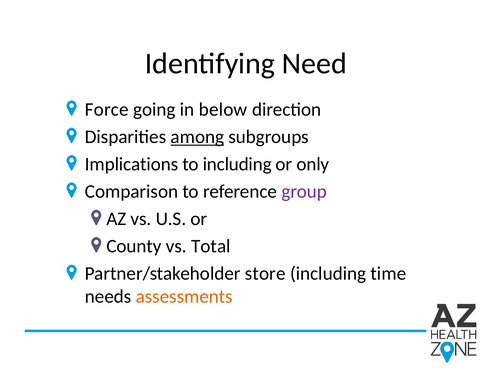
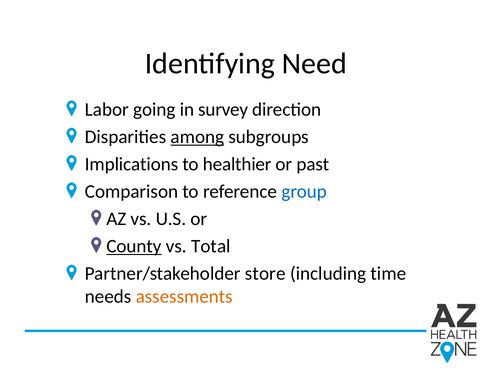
Force: Force -> Labor (107, 110)
below: below -> survey (223, 110)
to including: including -> healthier (237, 164)
only: only -> past (313, 164)
group colour: purple -> blue (304, 192)
County underline: none -> present (134, 246)
